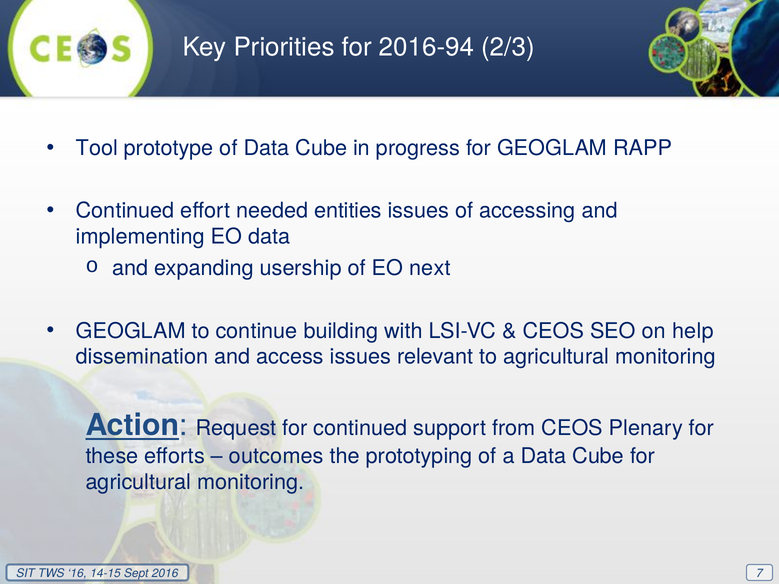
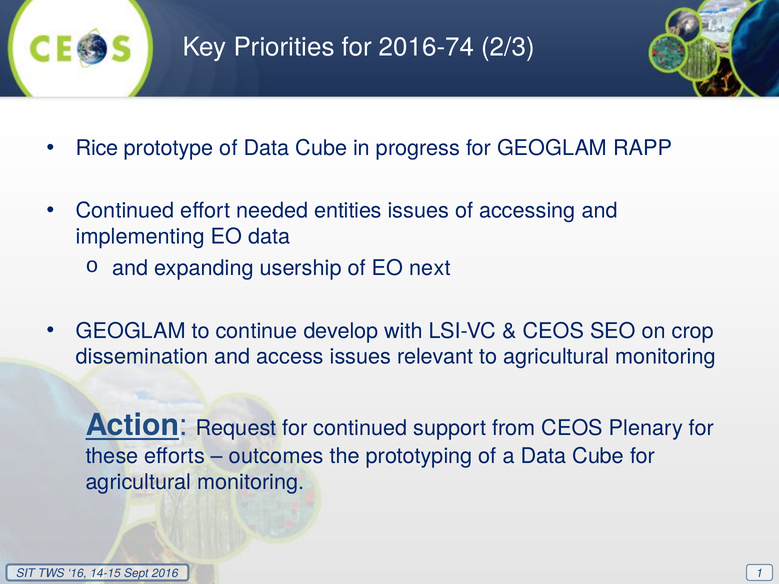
2016-94: 2016-94 -> 2016-74 (427, 47)
Tool: Tool -> Rice (97, 148)
building: building -> develop (341, 331)
help: help -> crop (693, 331)
7: 7 -> 1 (759, 573)
